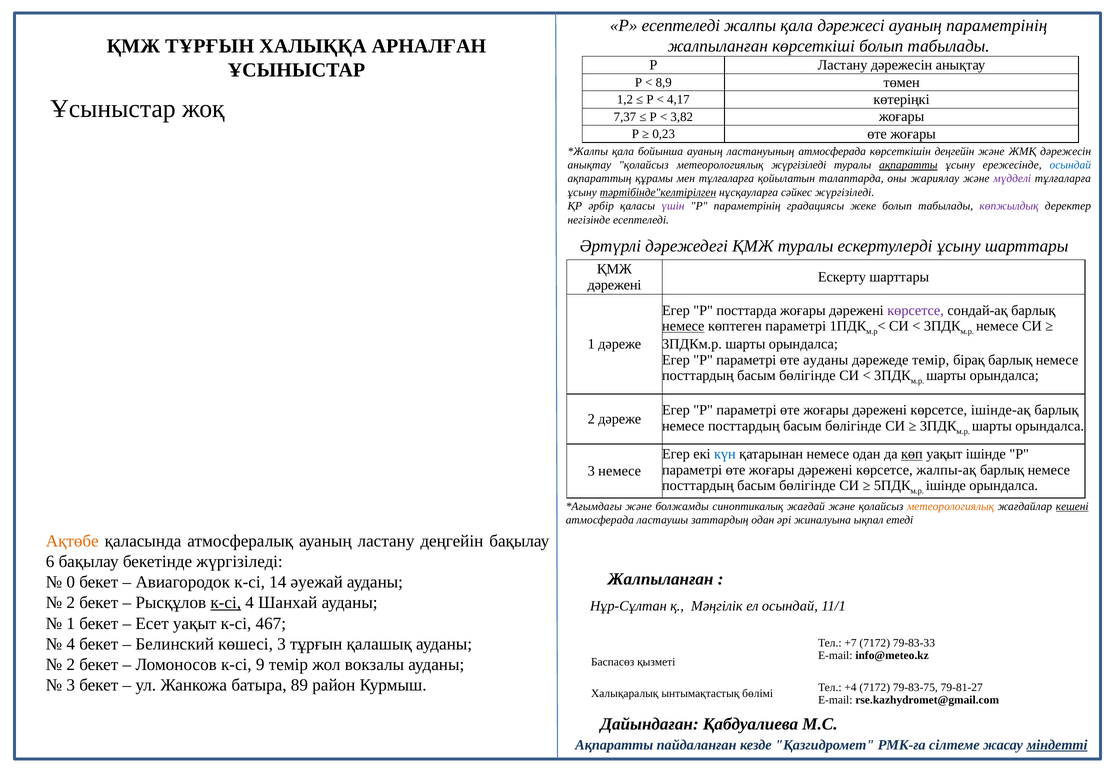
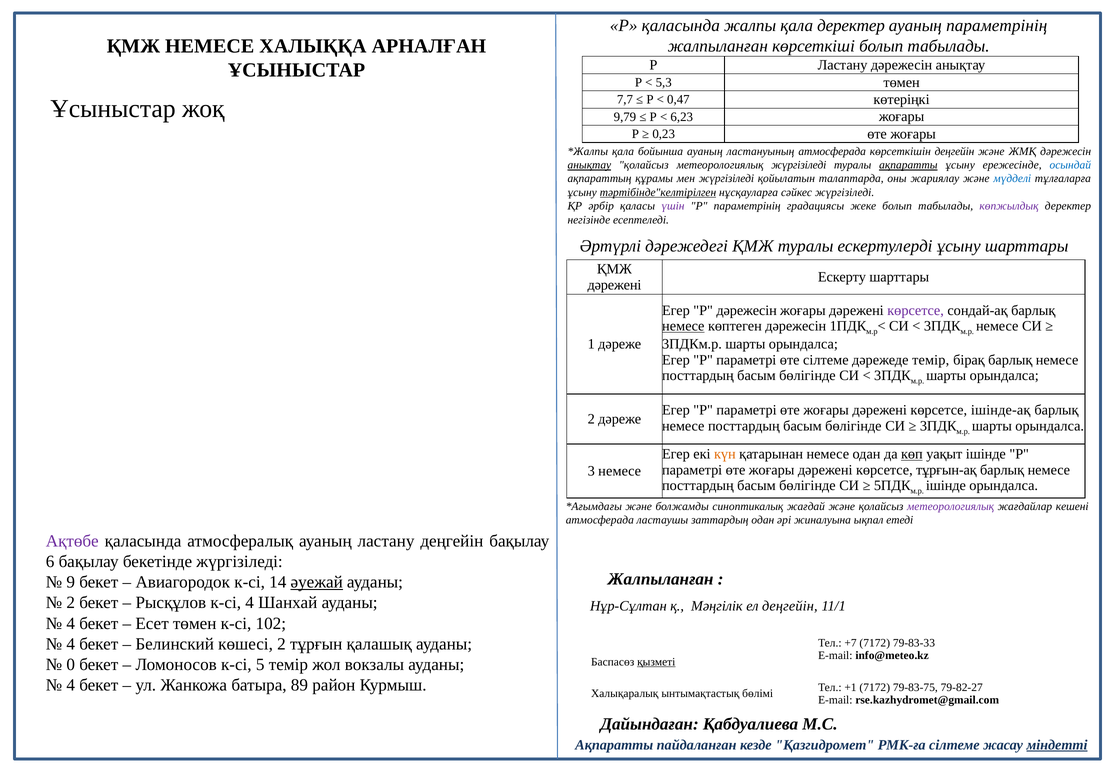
Р есептеледі: есептеледі -> қаласында (681, 25)
қала дәрежесі: дәрежесі -> деректер (851, 25)
ҚМЖ ТҰРҒЫН: ТҰРҒЫН -> НЕМЕСЕ (210, 46)
8,9: 8,9 -> 5,3 (664, 82)
1,2: 1,2 -> 7,7 (625, 100)
4,17: 4,17 -> 0,47 (678, 100)
7,37: 7,37 -> 9,79 (625, 117)
3,82: 3,82 -> 6,23 (682, 117)
анықтау underline: none -> present (589, 165)
мен тұлғаларға: тұлғаларға -> жүргізіледі (726, 179)
мүдделі colour: purple -> blue (1012, 179)
Р посттарда: посттарда -> дәрежесін (747, 310)
көптеген параметрі: параметрі -> дәрежесін (796, 326)
өте ауданы: ауданы -> сілтеме (826, 360)
күн colour: blue -> orange (725, 454)
жалпы-ақ: жалпы-ақ -> тұрғын-ақ (946, 470)
метеорологиялық colour: orange -> purple (951, 506)
кешені underline: present -> none (1072, 506)
Ақтөбе colour: orange -> purple (72, 541)
0: 0 -> 9 (71, 582)
әуежай underline: none -> present (317, 582)
к-сі underline: present -> none (226, 603)
ел осындай: осындай -> деңгейін (790, 606)
1: 1 -> 4 (71, 623)
Есет уақыт: уақыт -> төмен (195, 623)
467: 467 -> 102 (271, 623)
көшесі 3: 3 -> 2 (281, 644)
қызметі underline: none -> present (656, 662)
2: 2 -> 0 (71, 664)
9: 9 -> 5 (260, 664)
3: 3 -> 4 (71, 685)
+4: +4 -> +1 (850, 687)
79-81-27: 79-81-27 -> 79-82-27 (962, 687)
